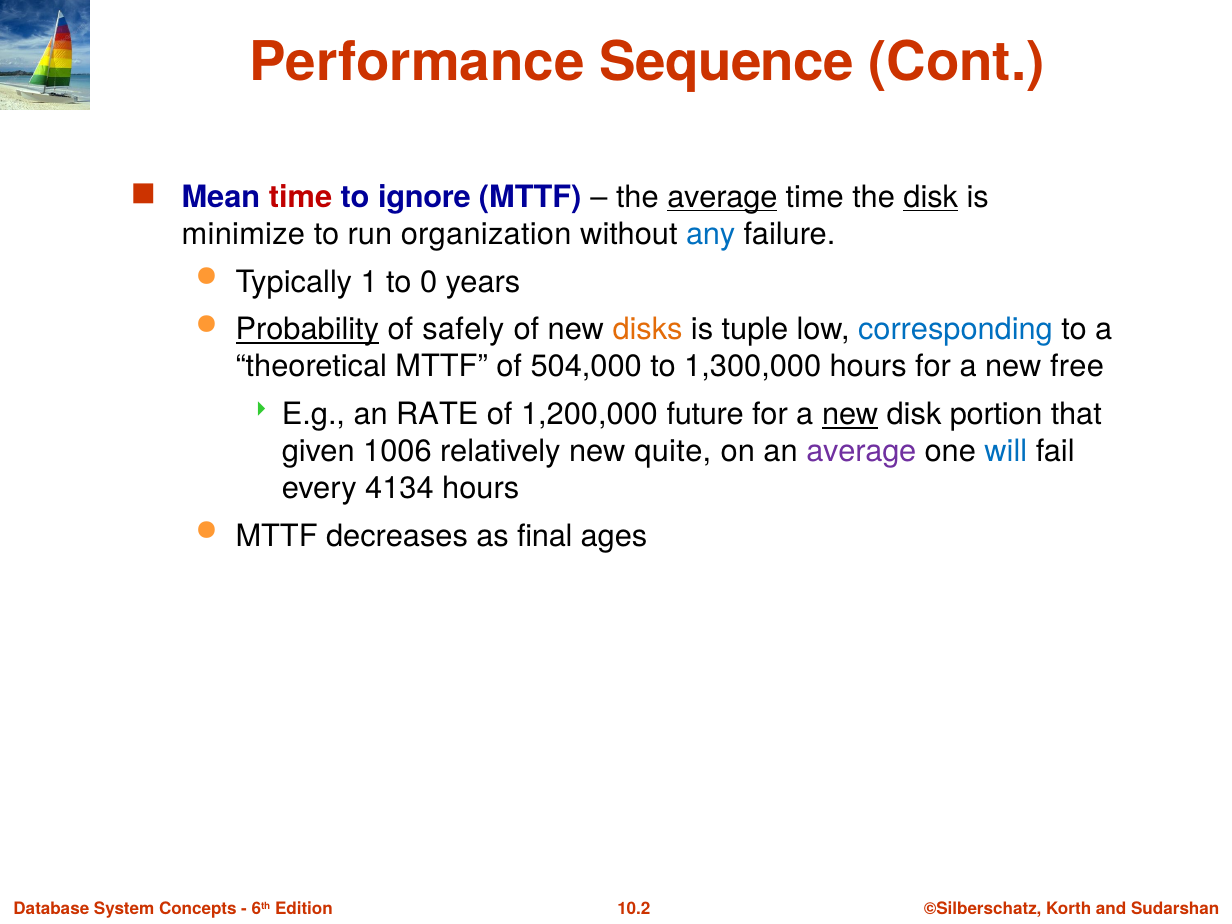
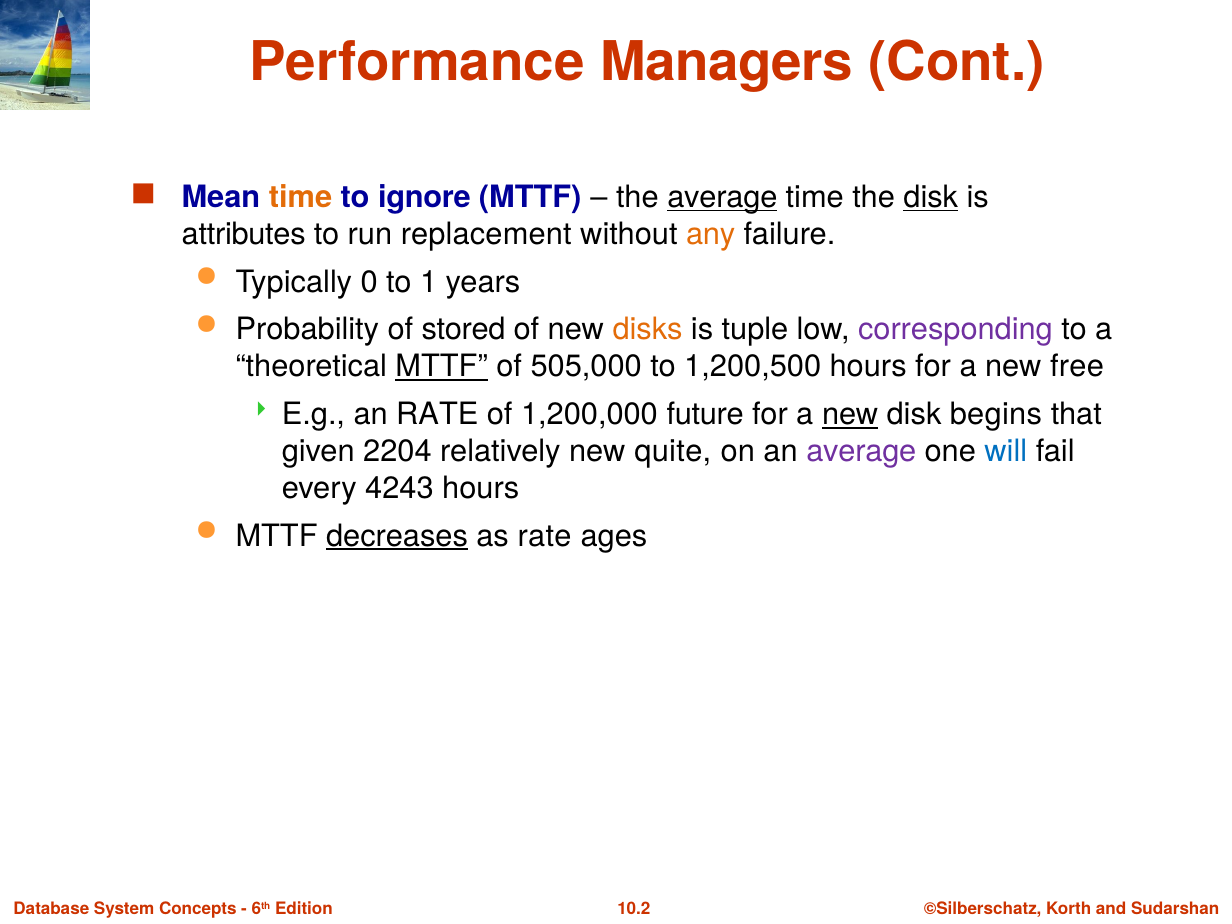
Sequence: Sequence -> Managers (727, 63)
time colour: red -> orange (301, 197)
minimize: minimize -> attributes (244, 234)
organization: organization -> replacement (486, 234)
any colour: blue -> orange (711, 234)
1: 1 -> 0 (369, 282)
0: 0 -> 1 (429, 282)
Probability underline: present -> none (307, 330)
safely: safely -> stored (464, 330)
corresponding colour: blue -> purple (955, 330)
MTTF underline: none -> present (442, 367)
504,000: 504,000 -> 505,000 (586, 367)
1,300,000: 1,300,000 -> 1,200,500 (753, 367)
portion: portion -> begins (996, 414)
1006: 1006 -> 2204 (397, 451)
4134: 4134 -> 4243 (399, 488)
decreases underline: none -> present (397, 536)
as final: final -> rate (545, 536)
